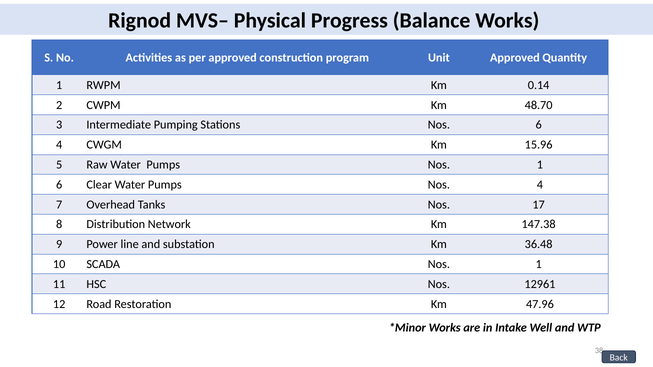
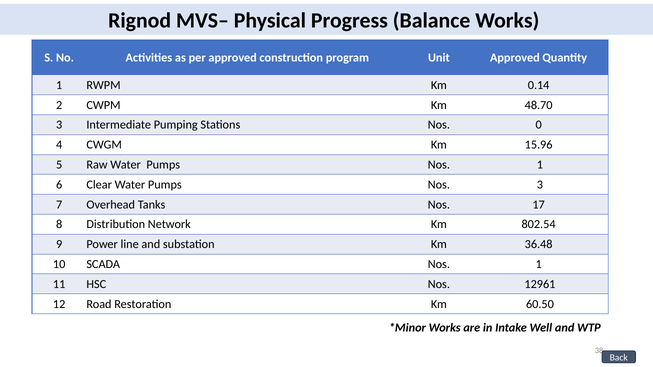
Nos 6: 6 -> 0 (539, 125)
Nos 4: 4 -> 3 (540, 185)
147.38: 147.38 -> 802.54 (539, 225)
47.96: 47.96 -> 60.50 (540, 304)
